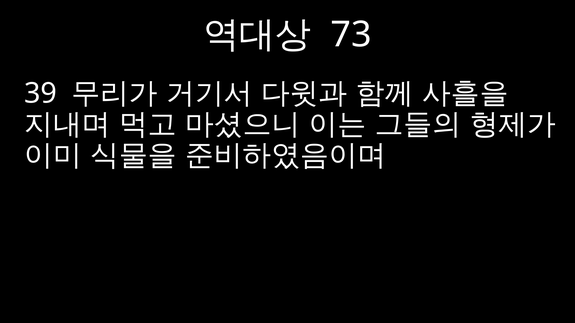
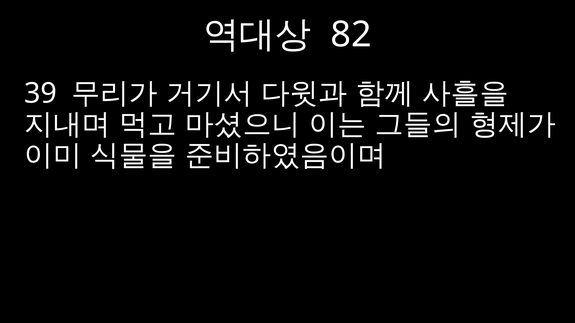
73: 73 -> 82 (351, 35)
